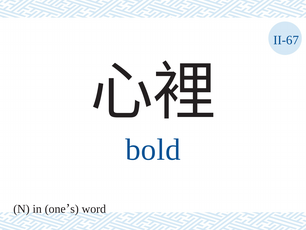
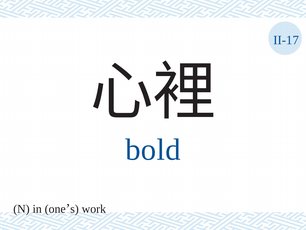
II-67: II-67 -> II-17 (286, 40)
word: word -> work (94, 209)
